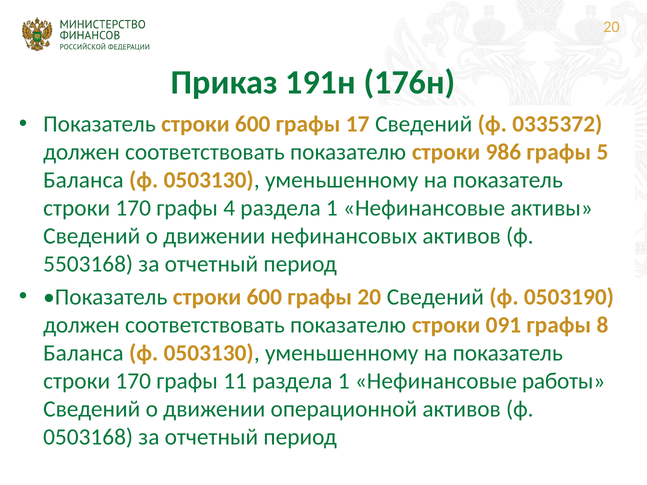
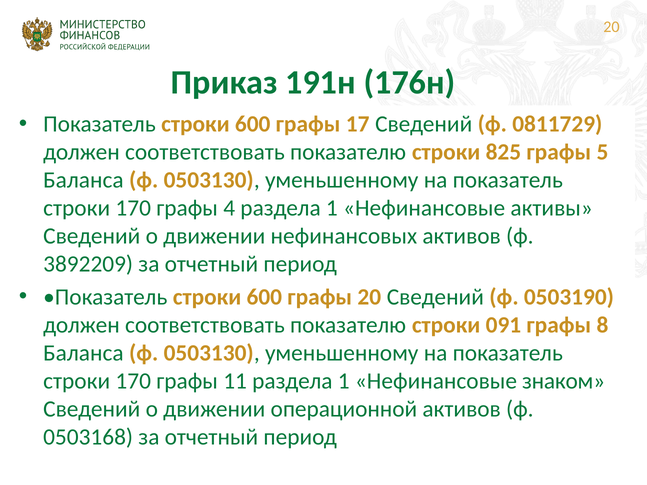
0335372: 0335372 -> 0811729 (557, 124)
986: 986 -> 825 (503, 152)
5503168: 5503168 -> 3892209 (88, 264)
работы: работы -> знаком (564, 381)
